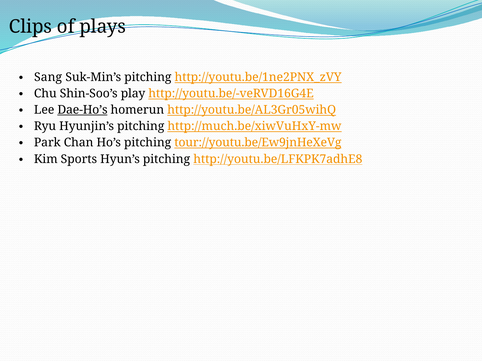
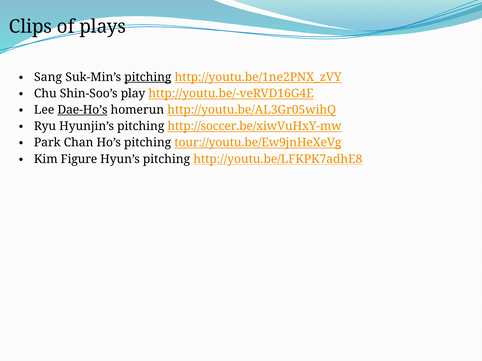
pitching underline: none -> present (148, 77)
http://much.be/xiwVuHxY-mw: http://much.be/xiwVuHxY-mw -> http://soccer.be/xiwVuHxY-mw (255, 126)
Sports: Sports -> Figure (79, 159)
